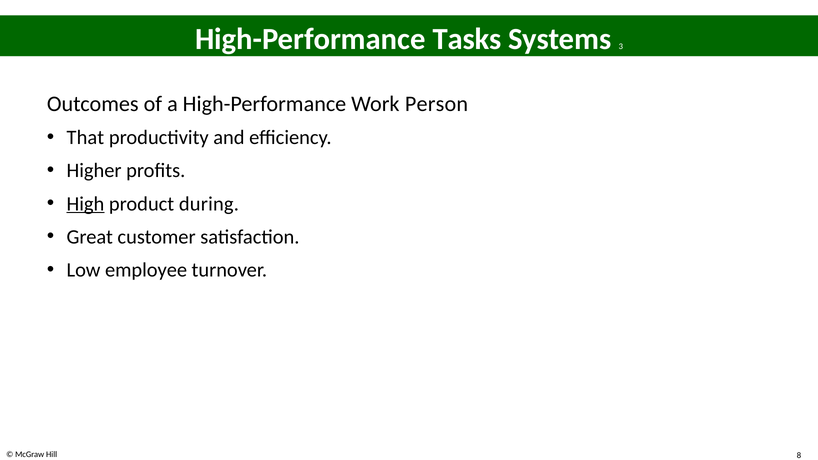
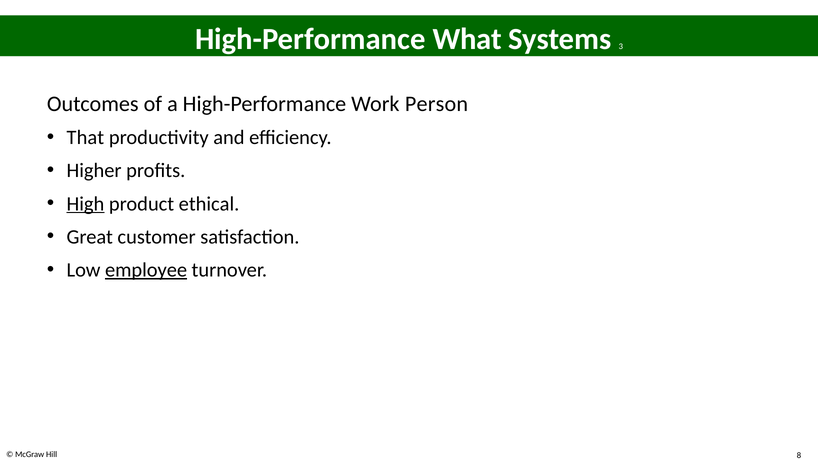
Tasks: Tasks -> What (467, 39)
during: during -> ethical (209, 204)
employee underline: none -> present (146, 270)
